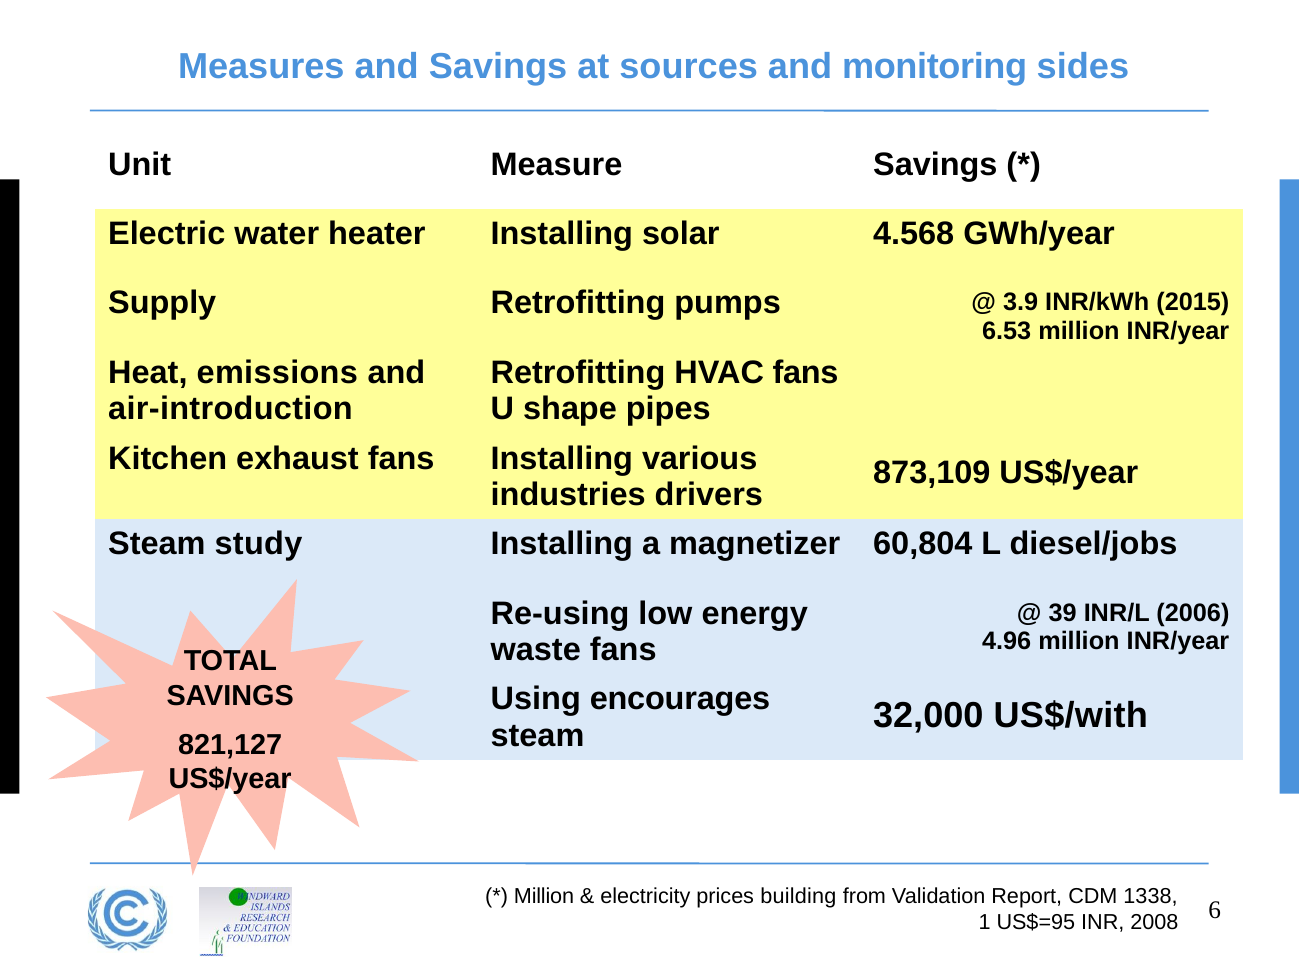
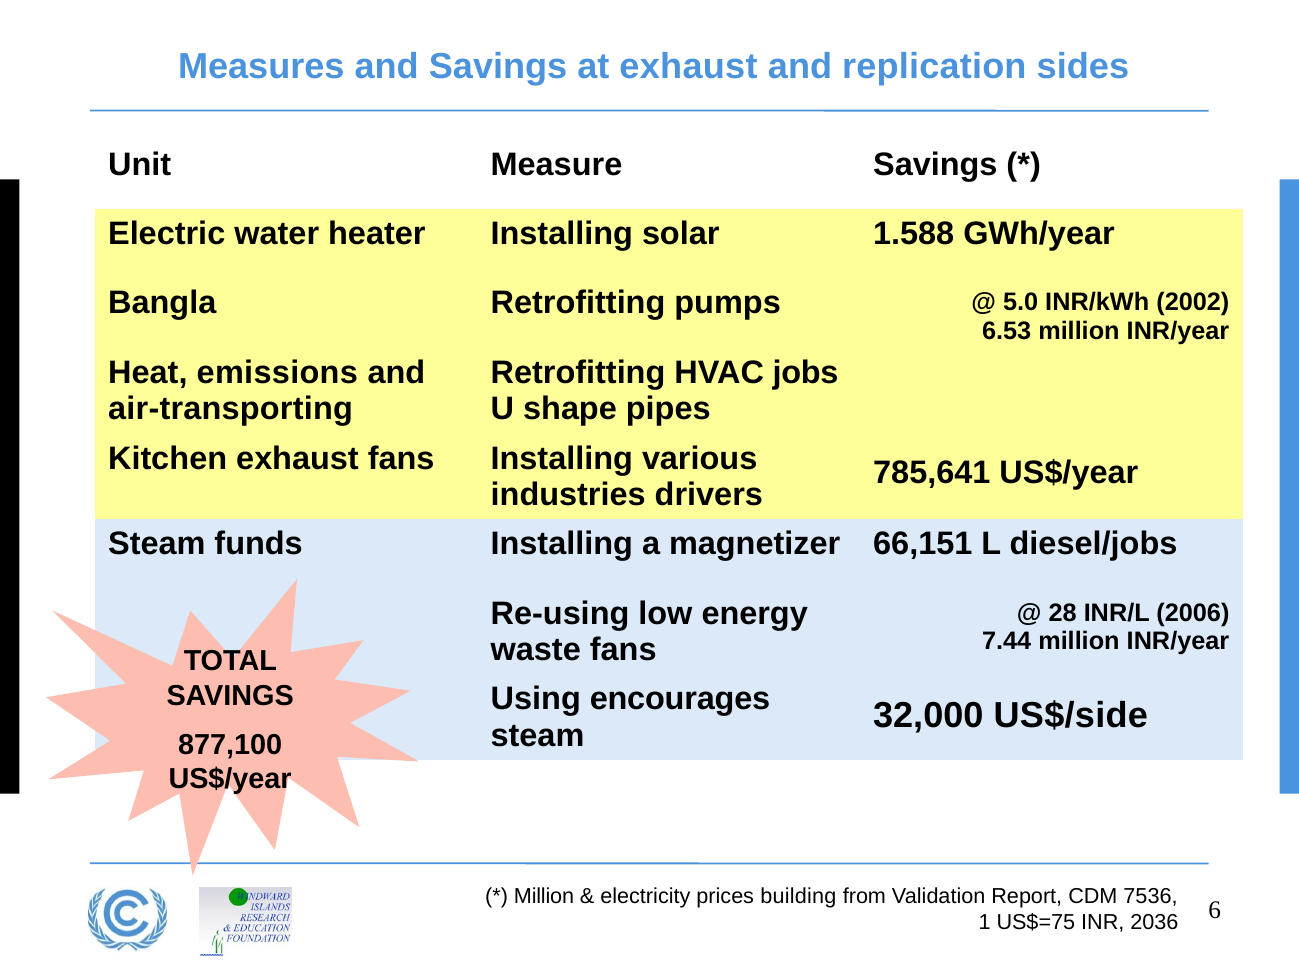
at sources: sources -> exhaust (689, 67)
monitoring: monitoring -> replication (934, 67)
4.568: 4.568 -> 1.588 (914, 234)
Supply: Supply -> Bangla (162, 303)
3.9: 3.9 -> 5.0 (1021, 303)
2015: 2015 -> 2002 (1193, 303)
HVAC fans: fans -> jobs (806, 373)
air-introduction: air-introduction -> air-transporting (231, 409)
873,109: 873,109 -> 785,641 (932, 473)
study: study -> funds (259, 544)
60,804: 60,804 -> 66,151 (923, 544)
39: 39 -> 28 (1063, 613)
4.96: 4.96 -> 7.44 (1007, 641)
US$/with: US$/with -> US$/side (1071, 716)
821,127: 821,127 -> 877,100 (230, 745)
1338: 1338 -> 7536 (1151, 897)
US$=95: US$=95 -> US$=75 (1036, 923)
2008: 2008 -> 2036 (1154, 923)
